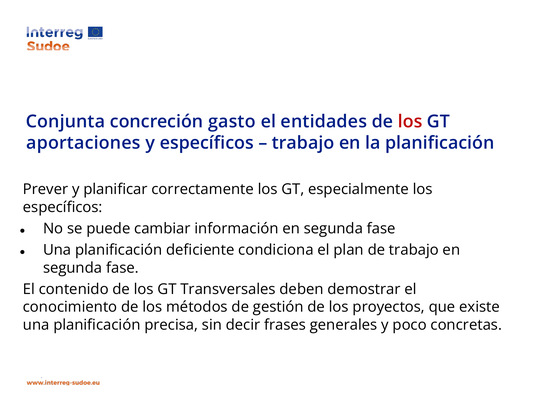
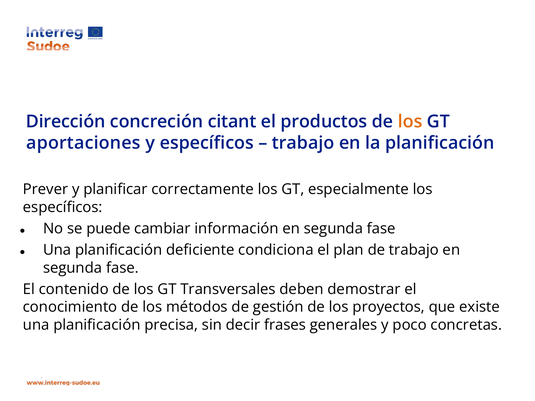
Conjunta: Conjunta -> Dirección (66, 122)
gasto: gasto -> citant (232, 122)
entidades: entidades -> productos (324, 122)
los colour: red -> orange (410, 122)
